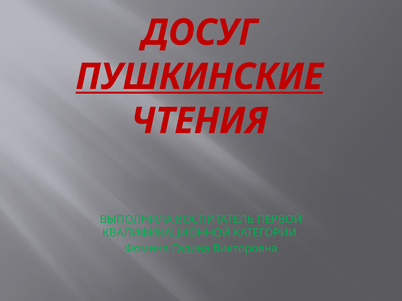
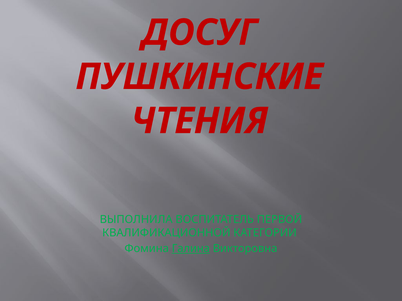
ПУШКИНСКИЕ underline: present -> none (199, 77)
